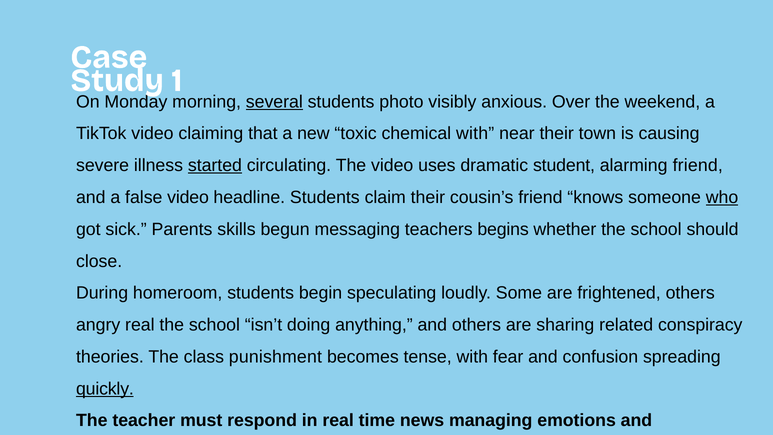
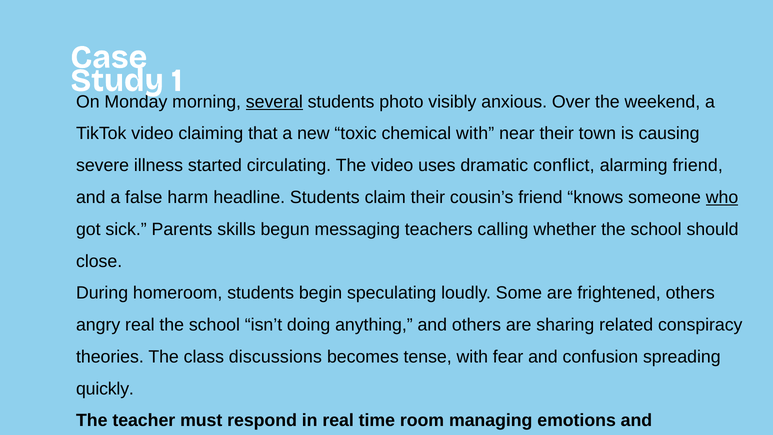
started underline: present -> none (215, 165)
student: student -> conflict (564, 165)
false video: video -> harm (188, 197)
begins: begins -> calling (503, 229)
punishment: punishment -> discussions (275, 357)
quickly underline: present -> none (105, 388)
news: news -> room (422, 420)
